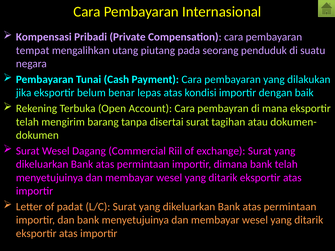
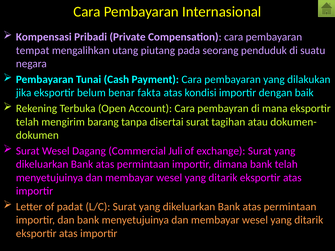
lepas: lepas -> fakta (149, 93)
Riil: Riil -> Juli (175, 151)
